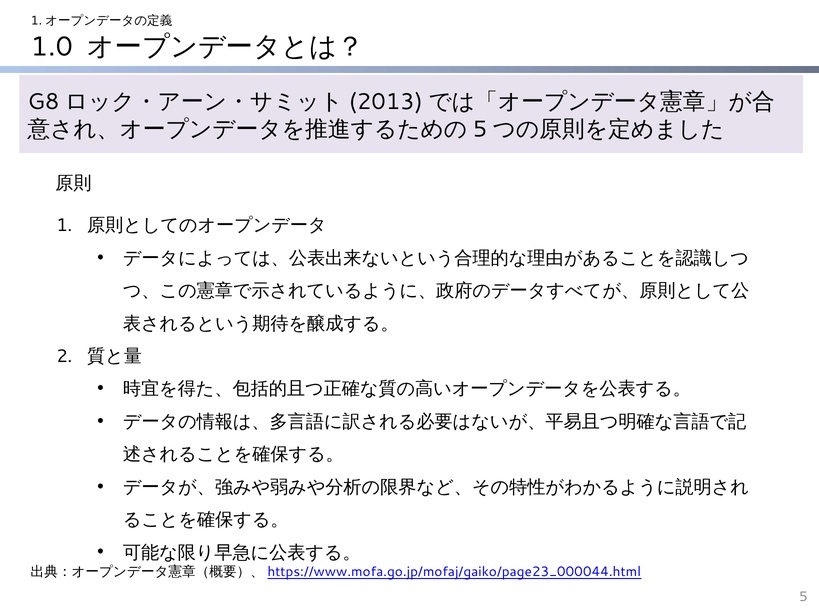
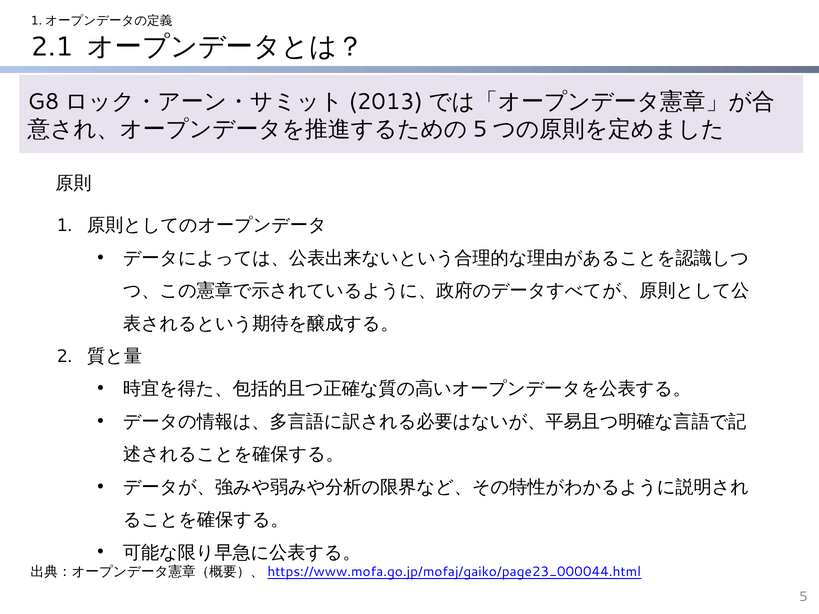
1.0: 1.0 -> 2.1 (52, 47)
